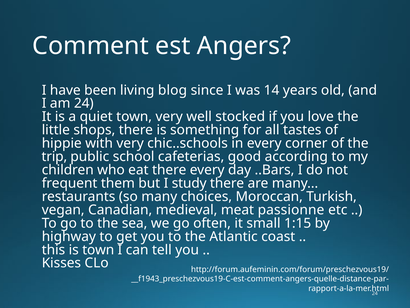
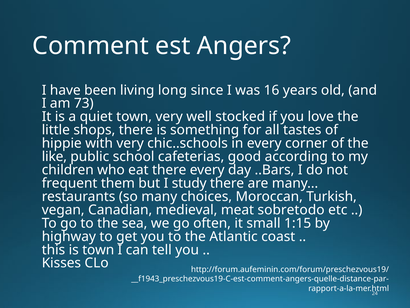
blog: blog -> long (172, 90)
14: 14 -> 16 (272, 90)
am 24: 24 -> 73 (84, 103)
trip: trip -> like (54, 156)
passionne: passionne -> sobretodo (291, 210)
